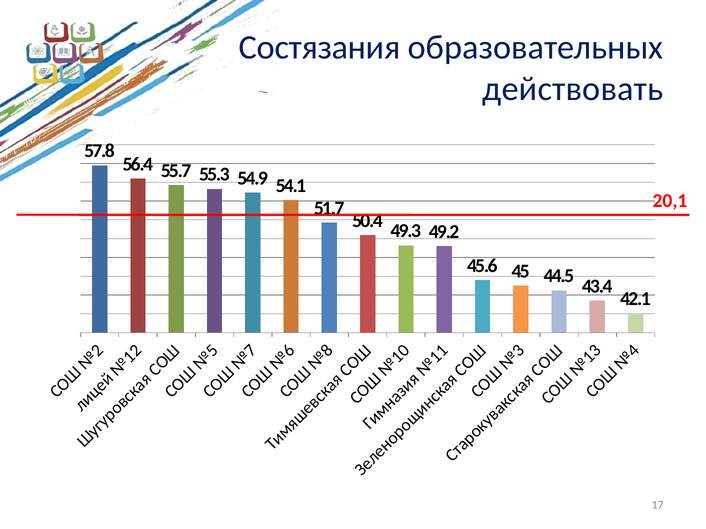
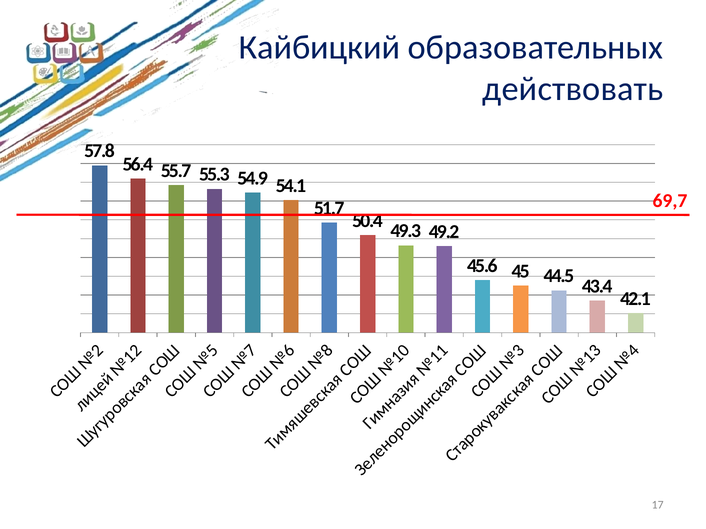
Состязания: Состязания -> Кайбицкий (320, 48)
20,1: 20,1 -> 69,7 (670, 201)
